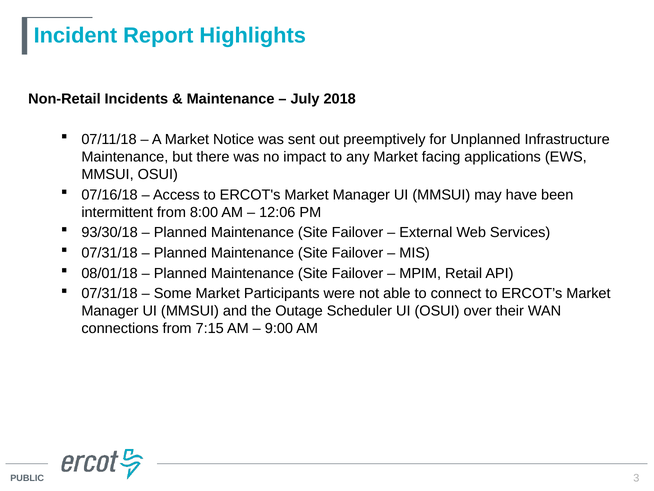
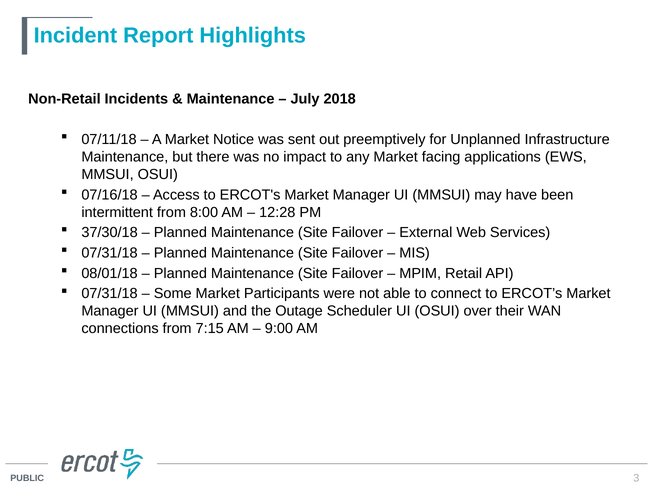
12:06: 12:06 -> 12:28 (277, 212)
93/30/18: 93/30/18 -> 37/30/18 (110, 232)
